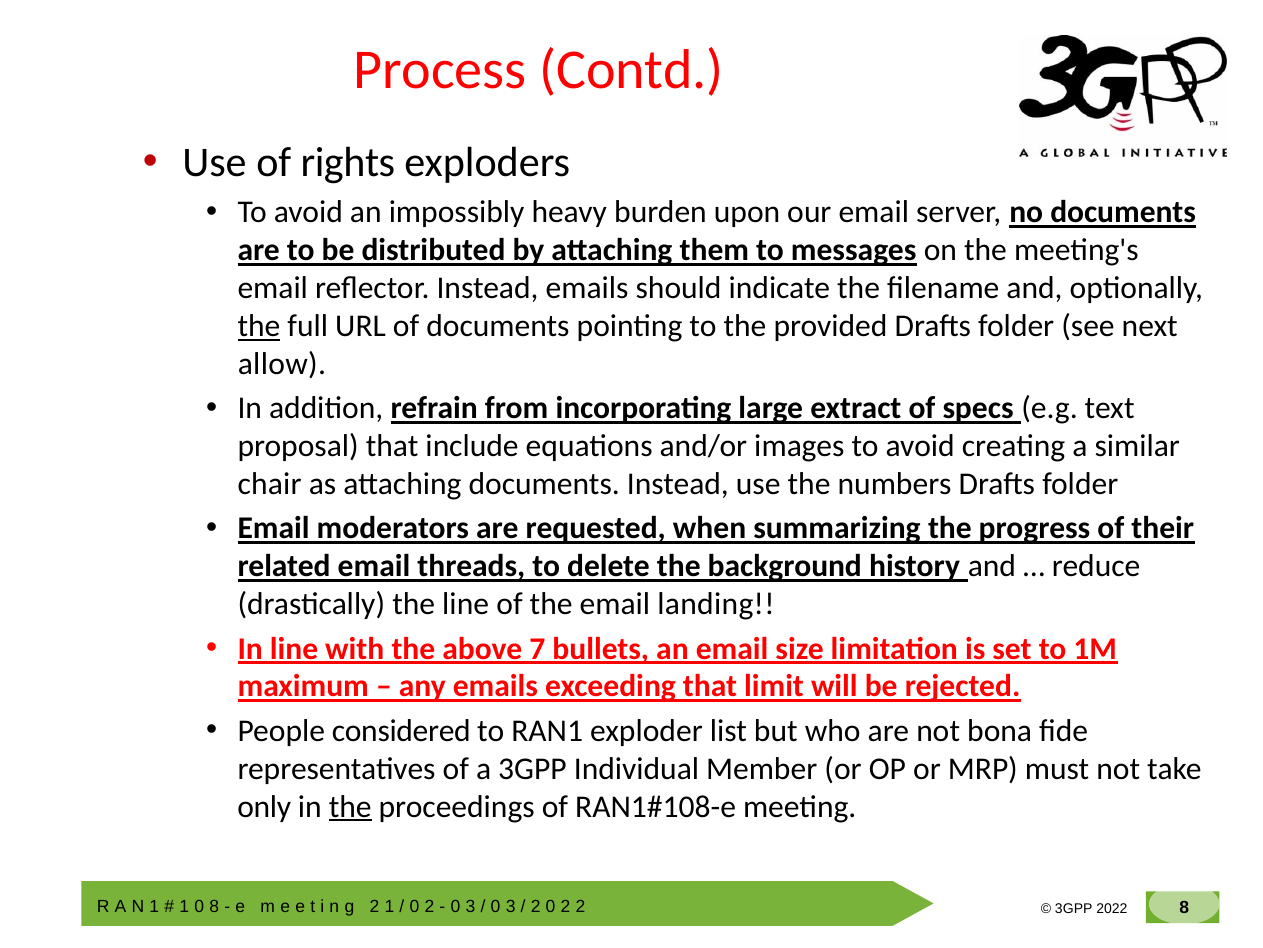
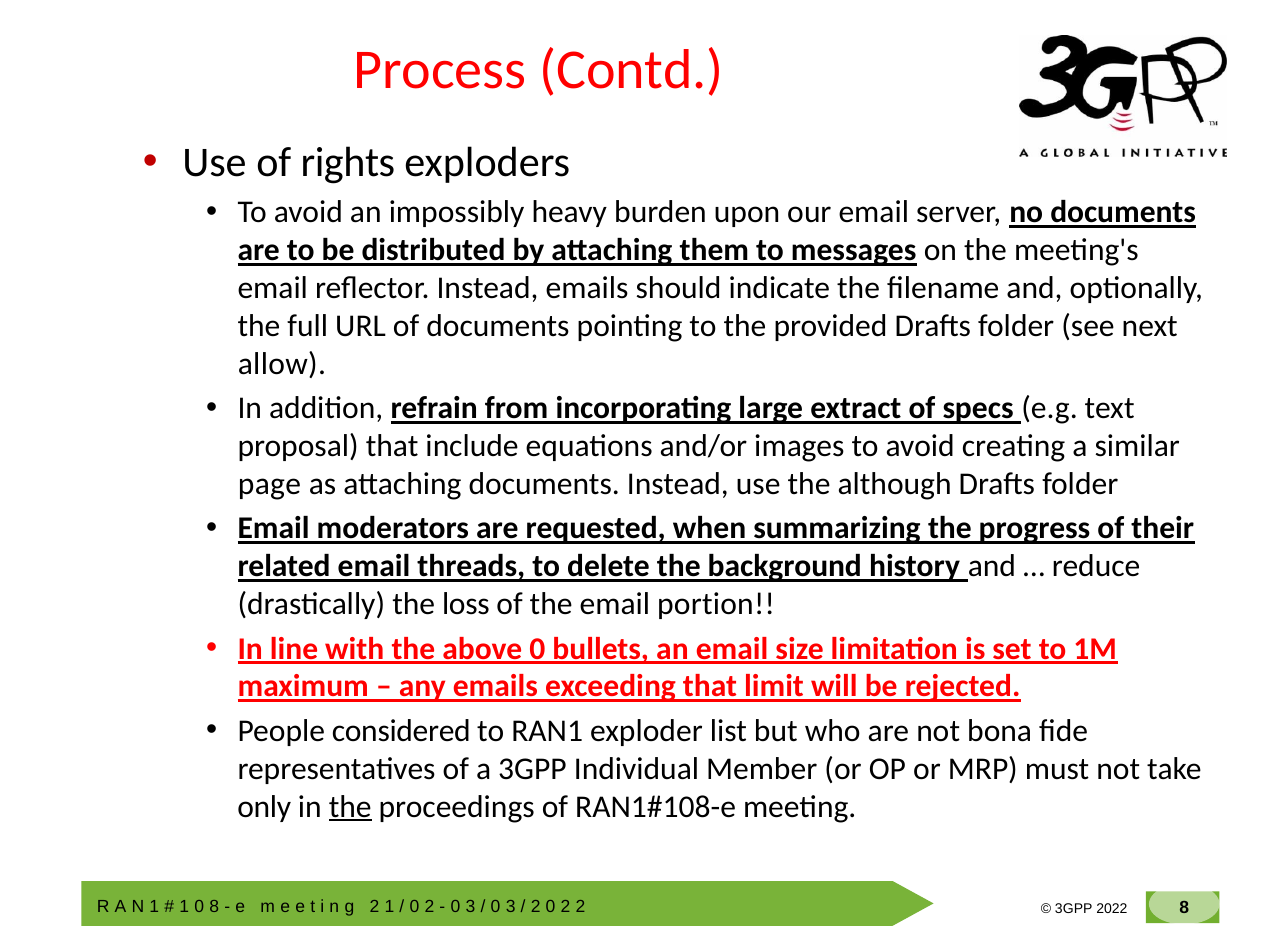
the underline: present -> none (259, 326)
chair: chair -> page (269, 484)
numbers: numbers -> although (895, 484)
the line: line -> loss (466, 604)
landing: landing -> portion (716, 604)
above 7: 7 -> 0 (537, 648)
